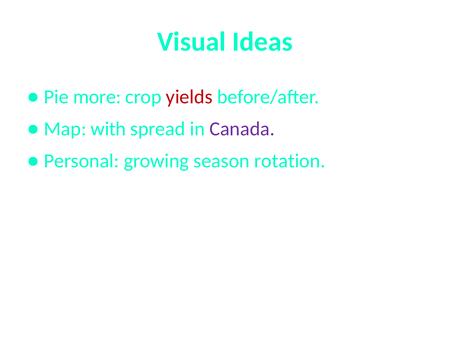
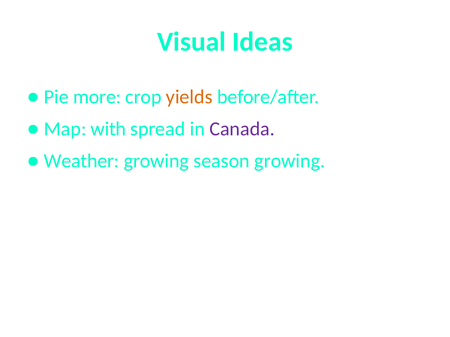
yields colour: red -> orange (189, 97)
Personal: Personal -> Weather (82, 161)
season rotation: rotation -> growing (290, 161)
